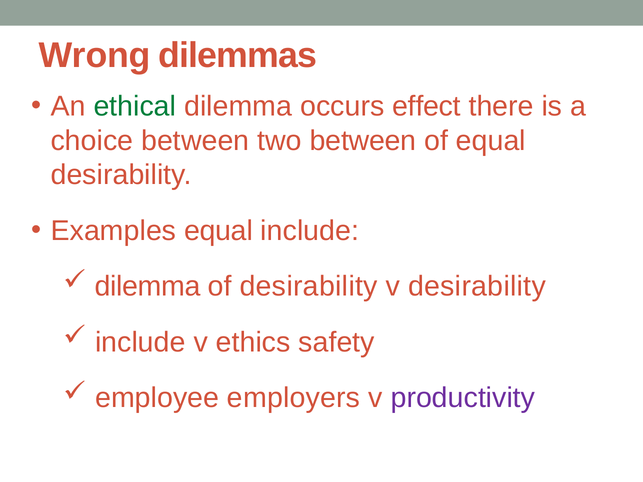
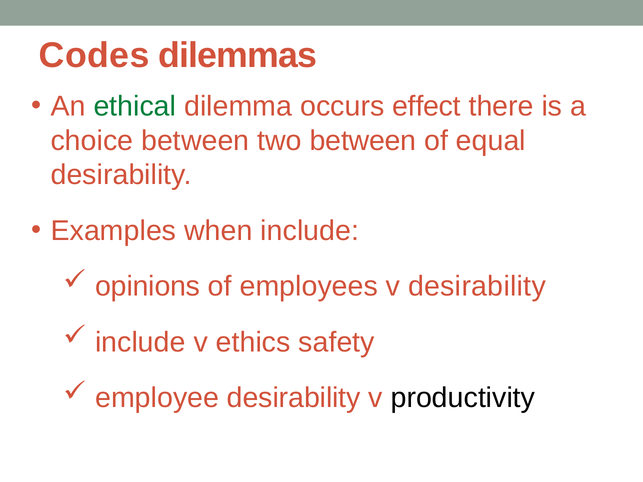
Wrong: Wrong -> Codes (94, 56)
Examples equal: equal -> when (218, 231)
dilemma: dilemma -> opinions (148, 287)
of desirability: desirability -> employees (309, 287)
employee employers: employers -> desirability (294, 398)
productivity colour: purple -> black (463, 398)
